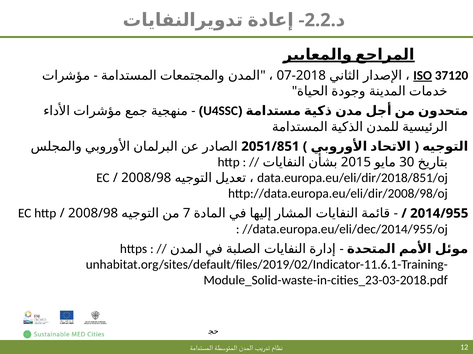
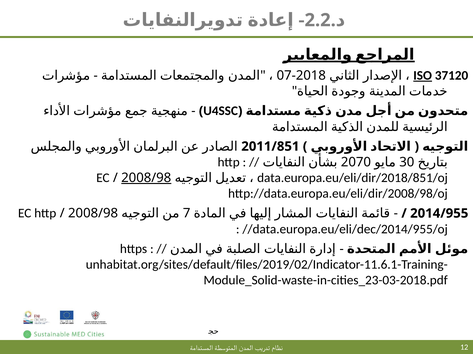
2051/851: 2051/851 -> 2011/851 (270, 147)
2015: 2015 -> 2070 (356, 162)
2008/98 underline: none -> present (146, 178)
